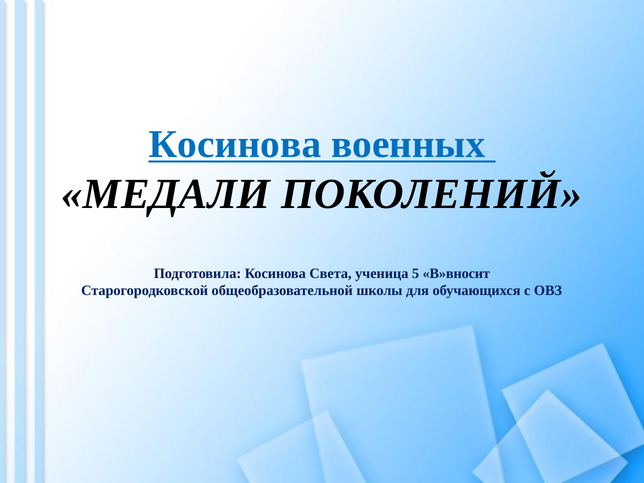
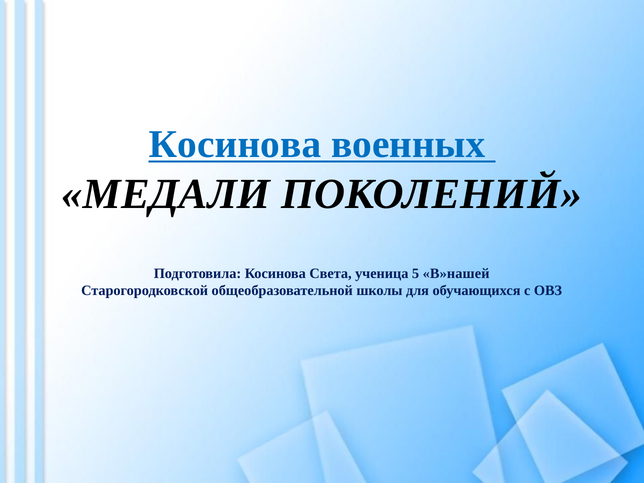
В»вносит: В»вносит -> В»нашей (456, 273)
